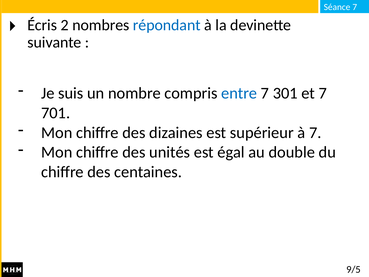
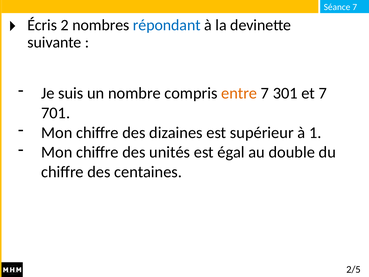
entre colour: blue -> orange (239, 93)
à 7: 7 -> 1 (315, 132)
9/5: 9/5 -> 2/5 (353, 269)
